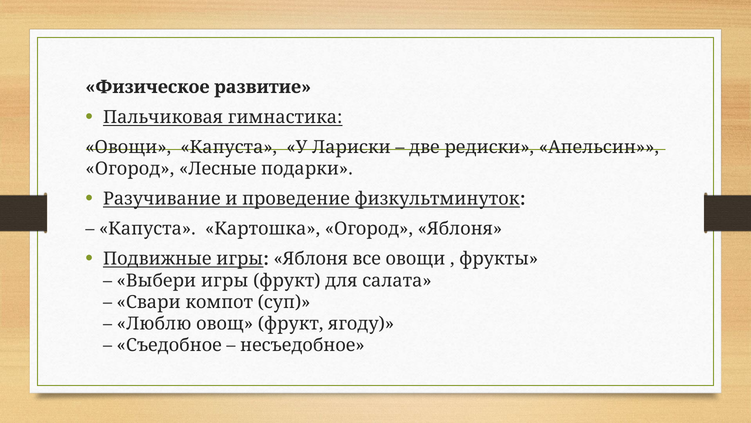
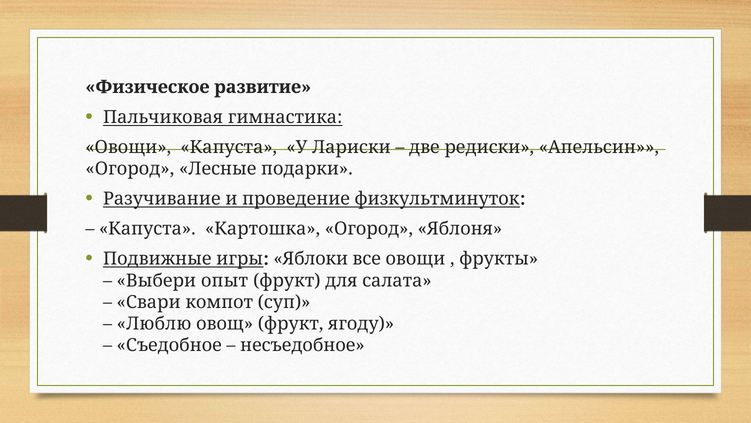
игры Яблоня: Яблоня -> Яблоки (311, 259)
Выбери игры: игры -> опыт (225, 280)
